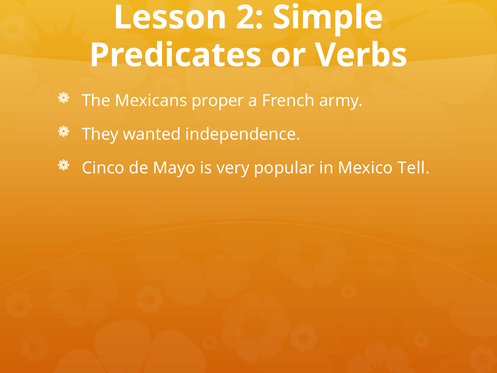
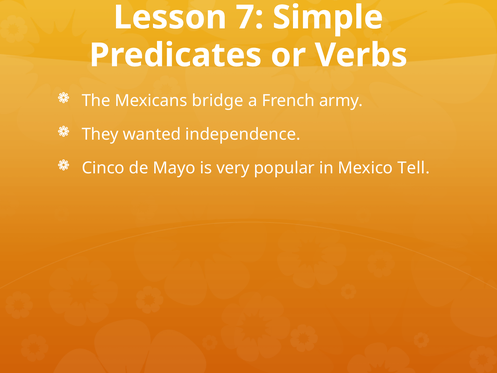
2: 2 -> 7 (250, 17)
proper: proper -> bridge (218, 101)
